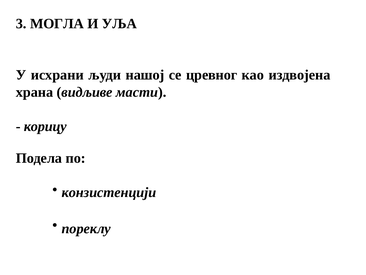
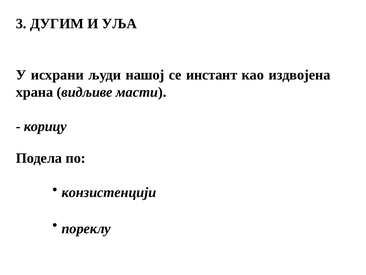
МОГЛА: МОГЛА -> ДУГИМ (57, 24)
цревног: цревног -> инстант (212, 75)
